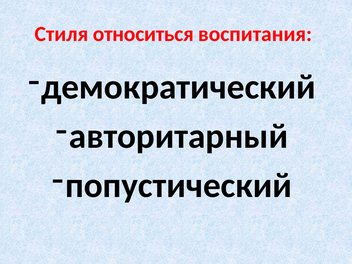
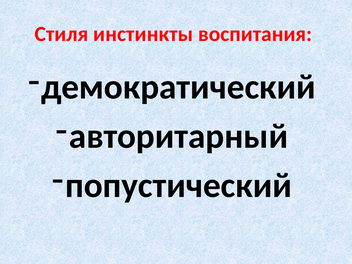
относиться: относиться -> инстинкты (143, 34)
